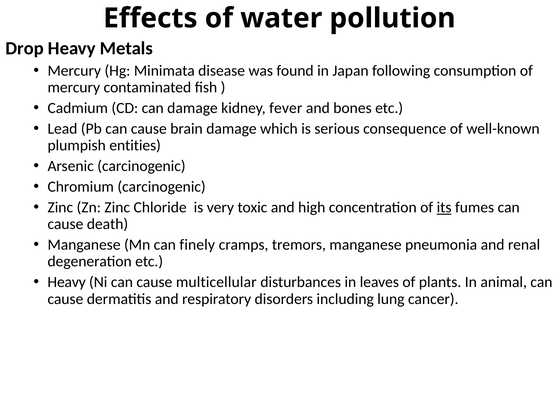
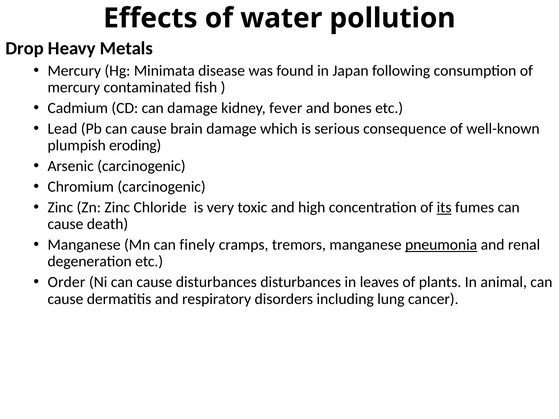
entities: entities -> eroding (135, 146)
pneumonia underline: none -> present (441, 245)
Heavy: Heavy -> Order (66, 282)
cause multicellular: multicellular -> disturbances (216, 282)
